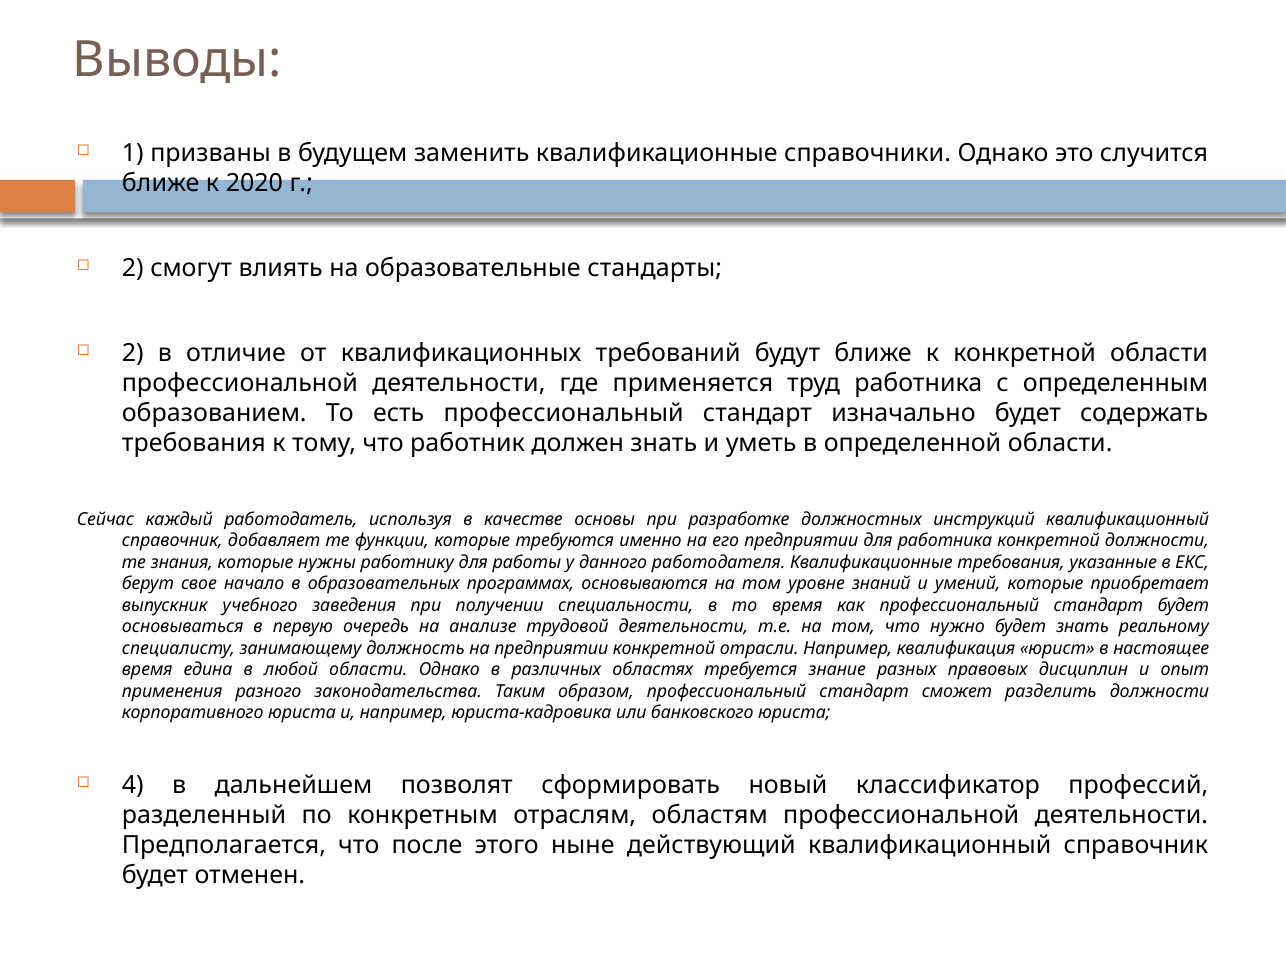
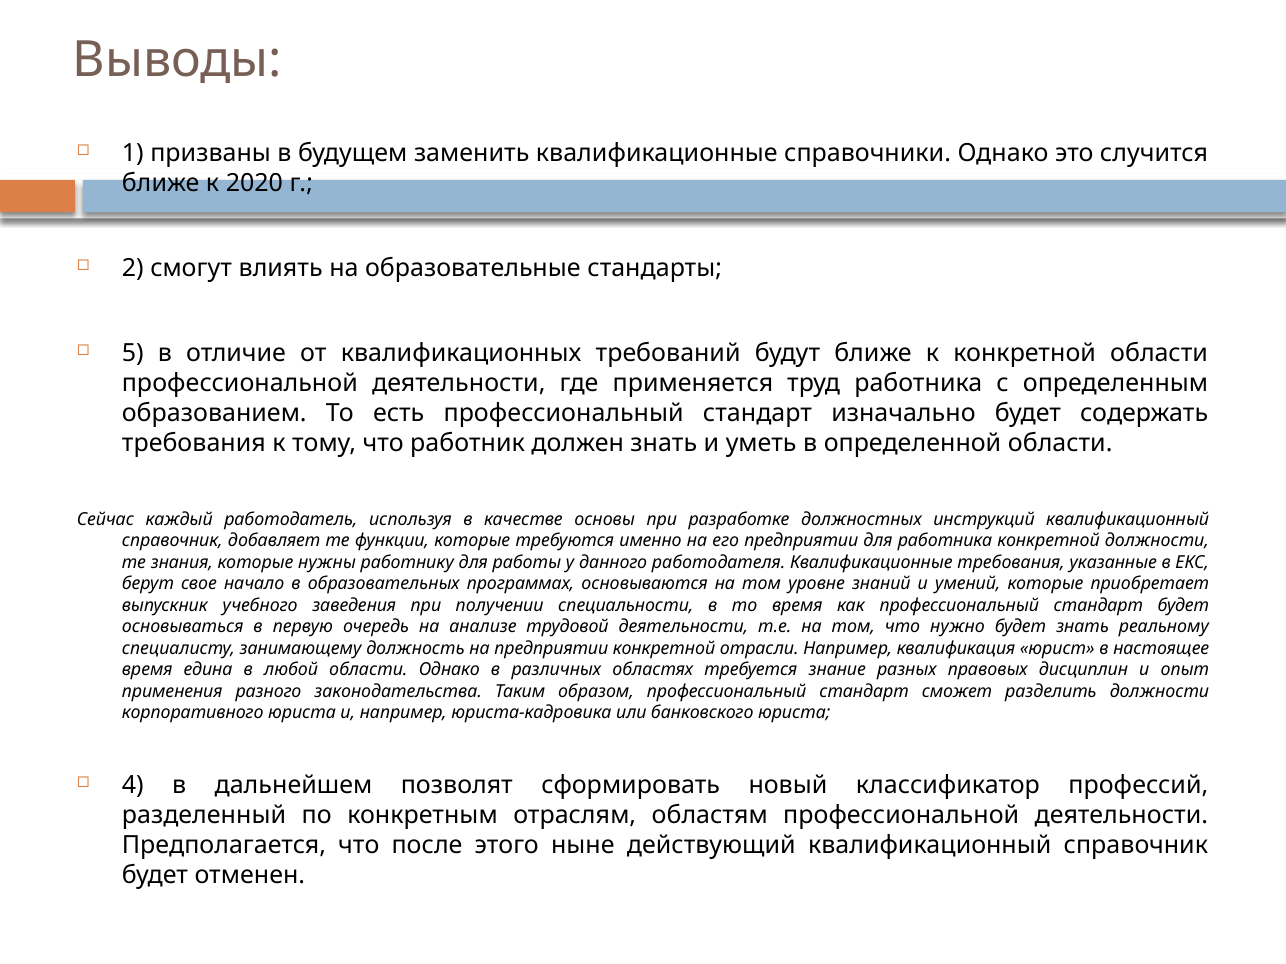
2: 2 -> 5 (133, 354)
